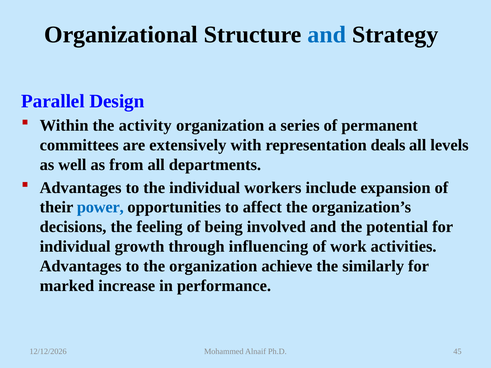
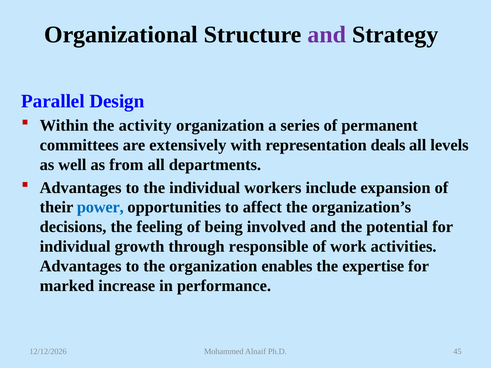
and colour: blue -> purple (327, 35)
influencing: influencing -> responsible (269, 247)
achieve: achieve -> enables (287, 266)
similarly: similarly -> expertise (373, 266)
